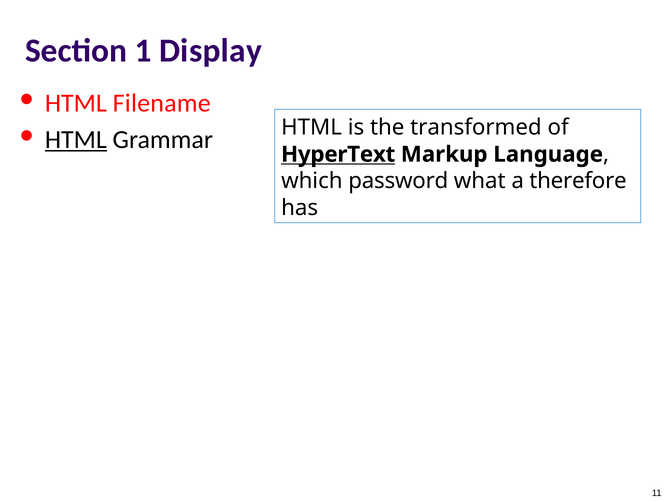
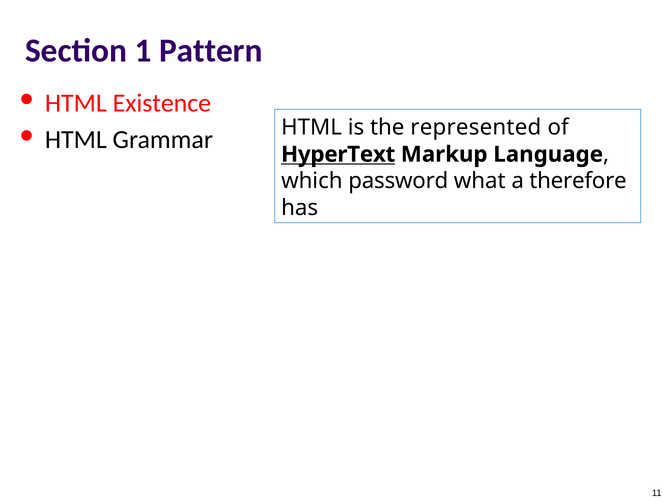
Display: Display -> Pattern (211, 51)
Filename: Filename -> Existence (162, 103)
HTML underline: present -> none (76, 140)
transformed: transformed -> represented (476, 128)
